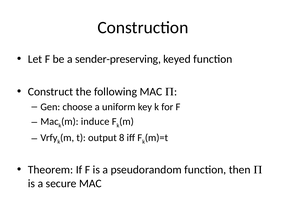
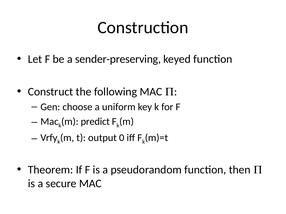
induce: induce -> predict (95, 122)
8: 8 -> 0 (122, 138)
